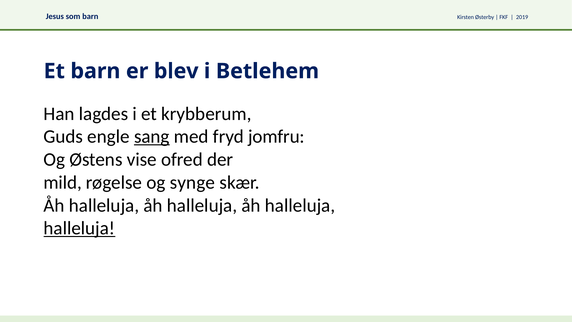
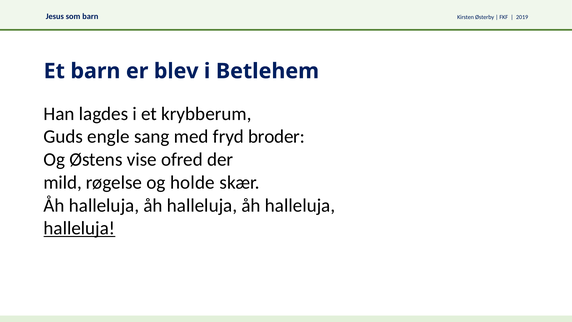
sang underline: present -> none (152, 137)
jomfru: jomfru -> broder (276, 137)
synge: synge -> holde (192, 182)
